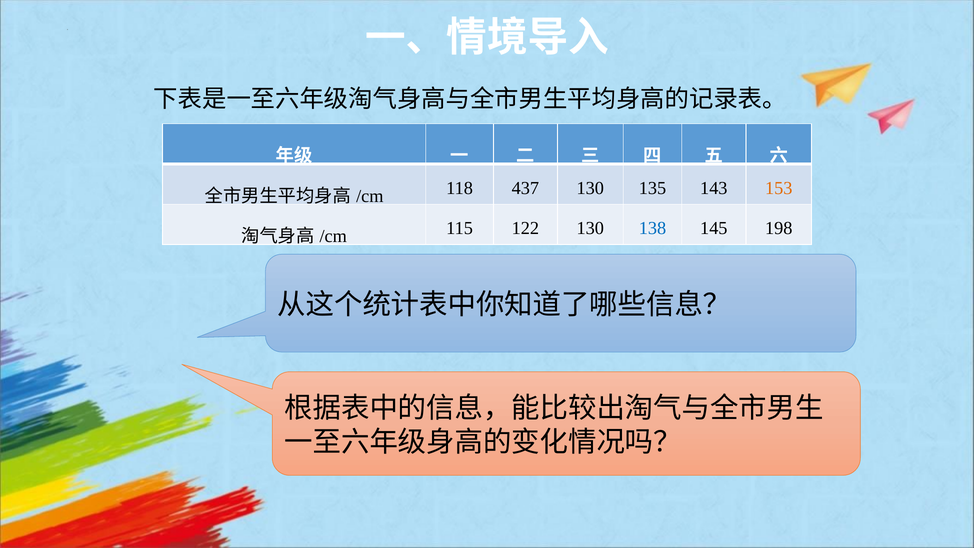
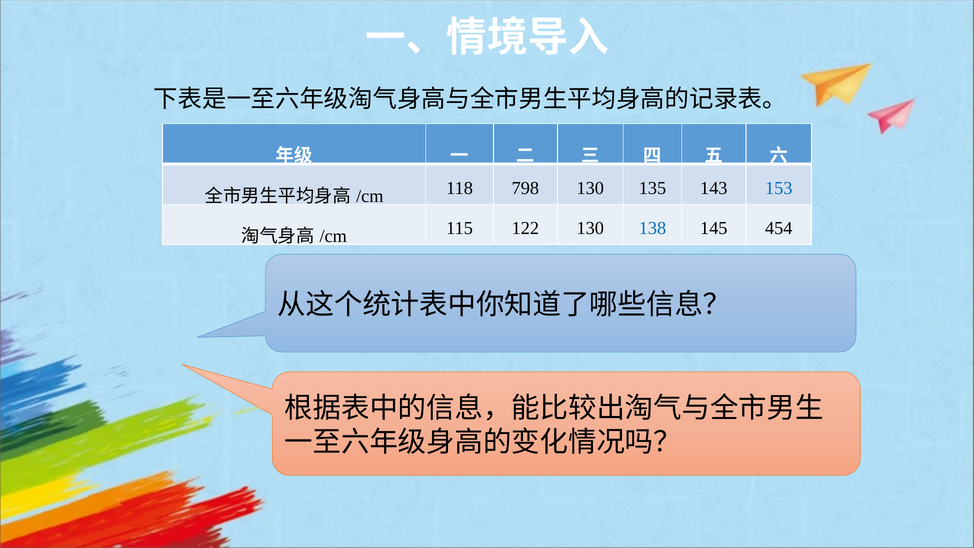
437: 437 -> 798 (525, 188)
153 colour: orange -> blue (779, 188)
198: 198 -> 454 (779, 228)
